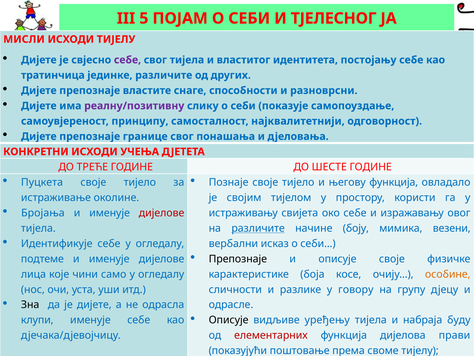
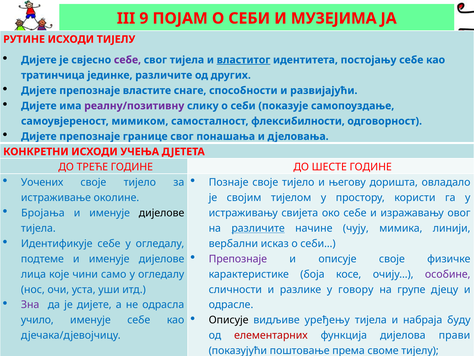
5: 5 -> 9 (144, 18)
ТЈЕЛЕСНОГ: ТЈЕЛЕСНОГ -> МУЗЕЈИМА (334, 18)
МИСЛИ: МИСЛИ -> РУТИНЕ (24, 39)
властитог underline: none -> present (243, 60)
разноврсни: разноврсни -> развијајући (324, 90)
принципу: принципу -> мимиком (140, 121)
најквалитетнији: најквалитетнији -> флексибилности (298, 121)
Пуцкета: Пуцкета -> Уочених (42, 182)
његову функција: функција -> доришта (394, 182)
дијелове colour: red -> black (162, 213)
боју: боју -> чују (356, 228)
везени: везени -> линији (452, 228)
Препознаје colour: black -> purple (238, 259)
особине colour: orange -> purple (448, 274)
групу: групу -> групе (411, 289)
Зна colour: black -> purple (30, 304)
клупи: клупи -> учило (37, 320)
